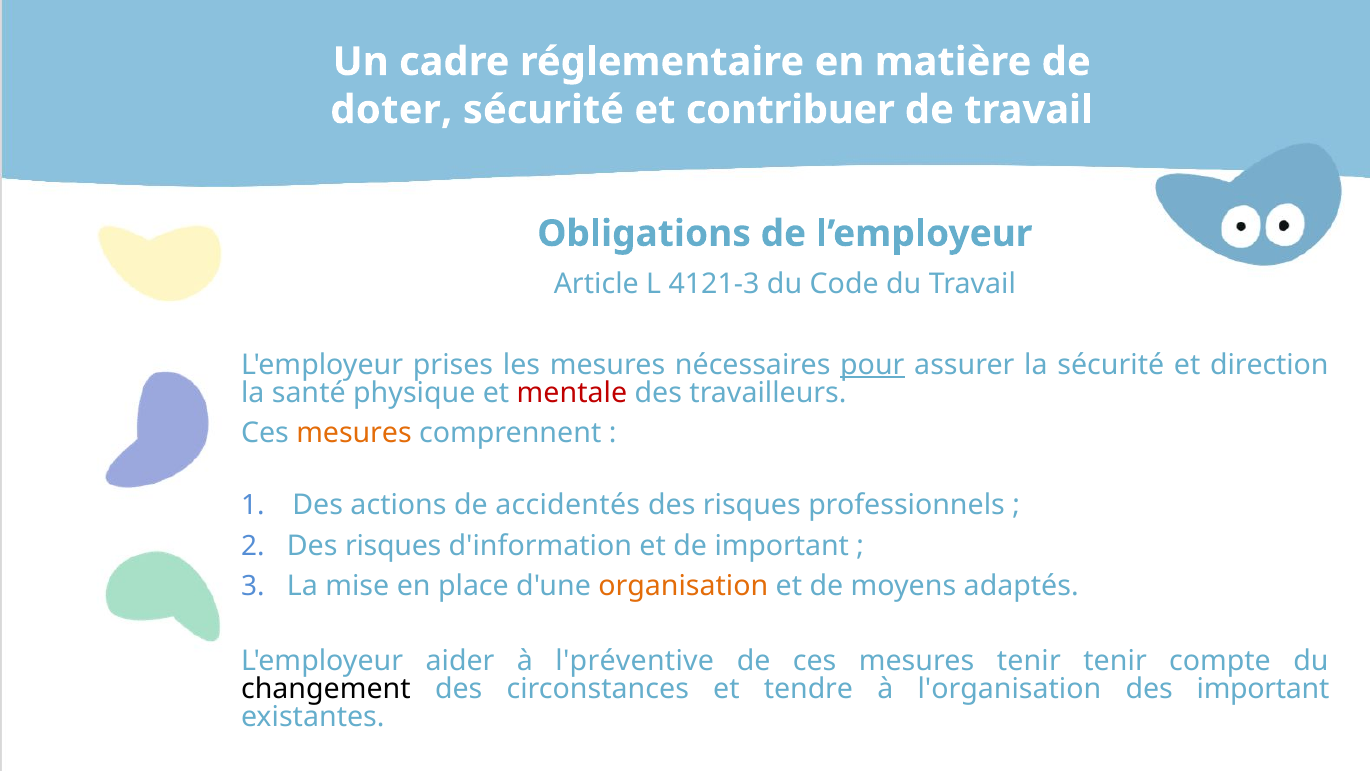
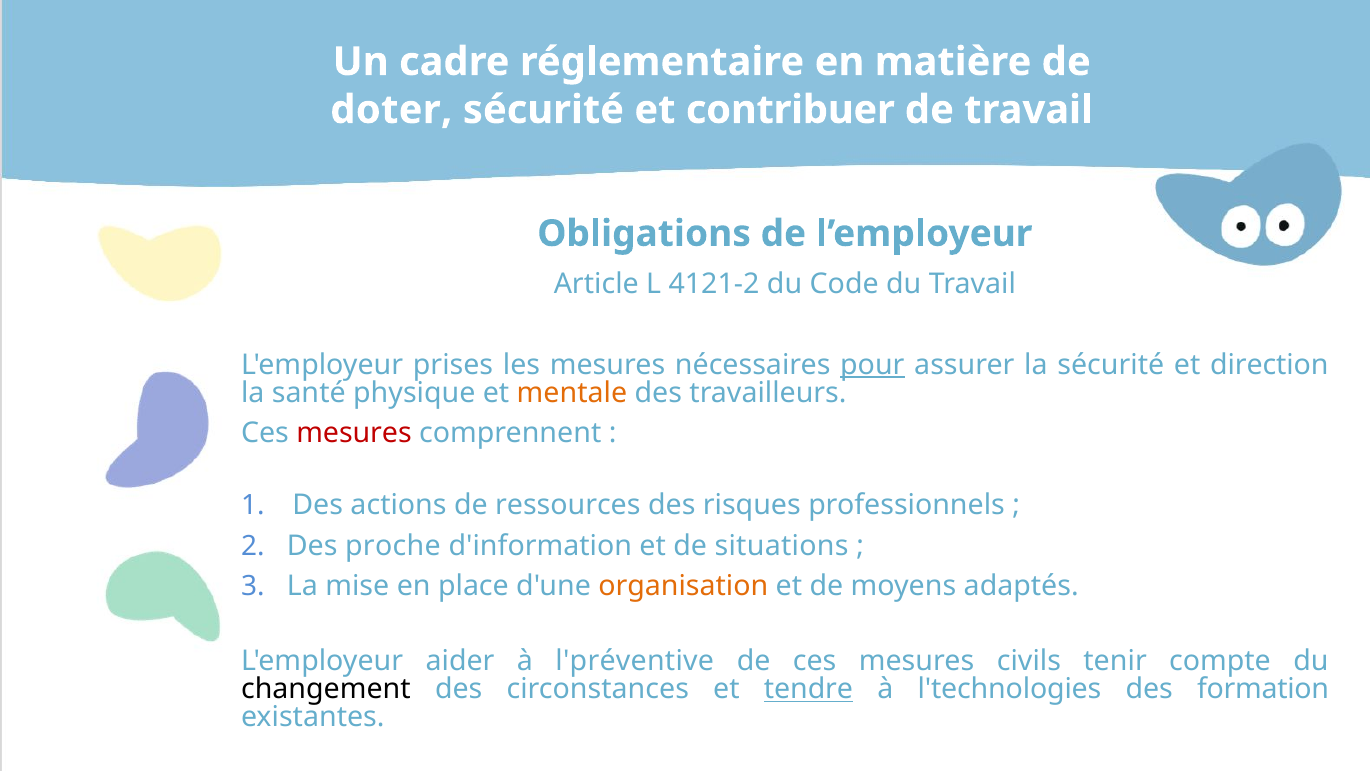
4121-3: 4121-3 -> 4121-2 (714, 284)
mentale colour: red -> orange (572, 393)
mesures colour: orange -> red (354, 433)
accidentés: accidentés -> ressources (568, 505)
risques: risques -> proche (393, 546)
de important: important -> situations (782, 546)
mesures tenir: tenir -> civils (1029, 661)
tendre underline: none -> present (808, 689)
l'organisation: l'organisation -> l'technologies (1009, 689)
des important: important -> formation (1263, 689)
